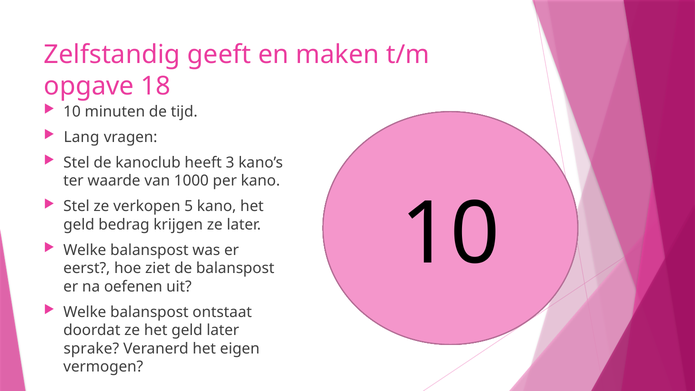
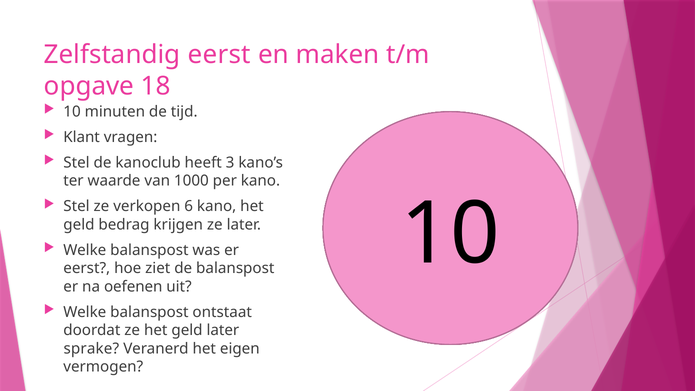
Zelfstandig geeft: geeft -> eerst (219, 55)
Lang: Lang -> Klant (82, 137)
5: 5 -> 6 (189, 206)
